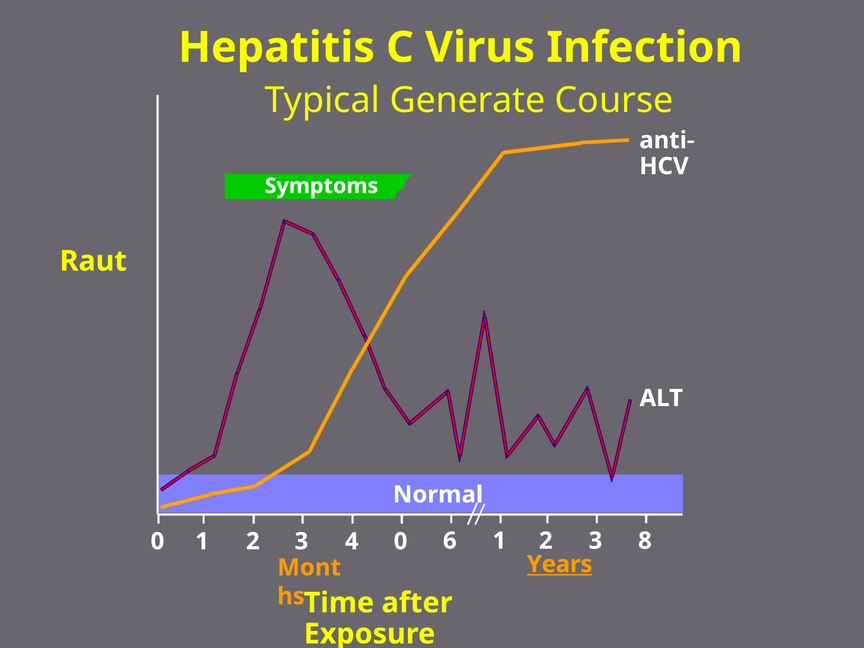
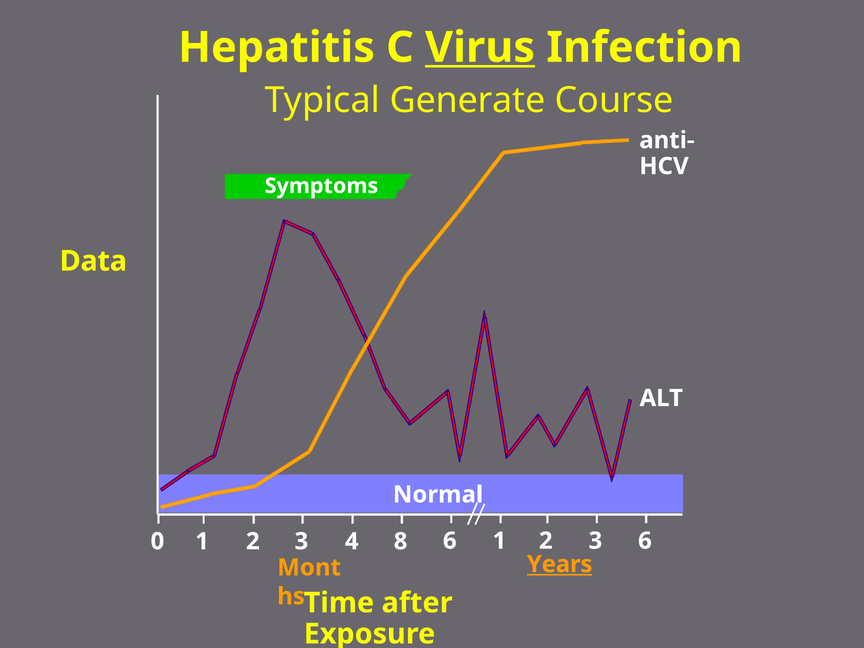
Virus underline: none -> present (480, 48)
Raut: Raut -> Data (93, 261)
4 0: 0 -> 8 (401, 541)
3 8: 8 -> 6 (645, 541)
